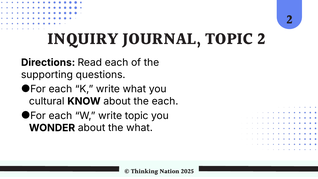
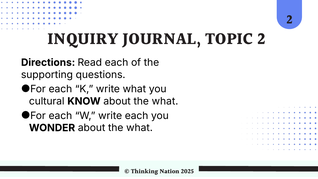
KNOW about the each: each -> what (165, 101)
write topic: topic -> each (137, 116)
